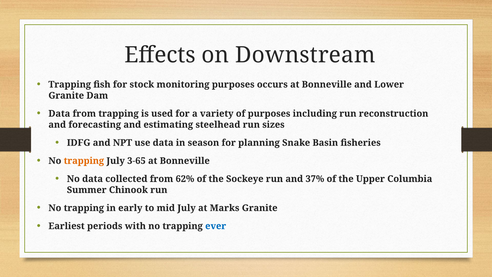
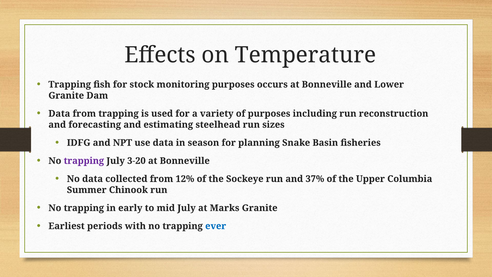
Downstream: Downstream -> Temperature (305, 55)
trapping colour: orange -> purple (84, 161)
3-65: 3-65 -> 3-20 (136, 161)
62%: 62% -> 12% (185, 179)
